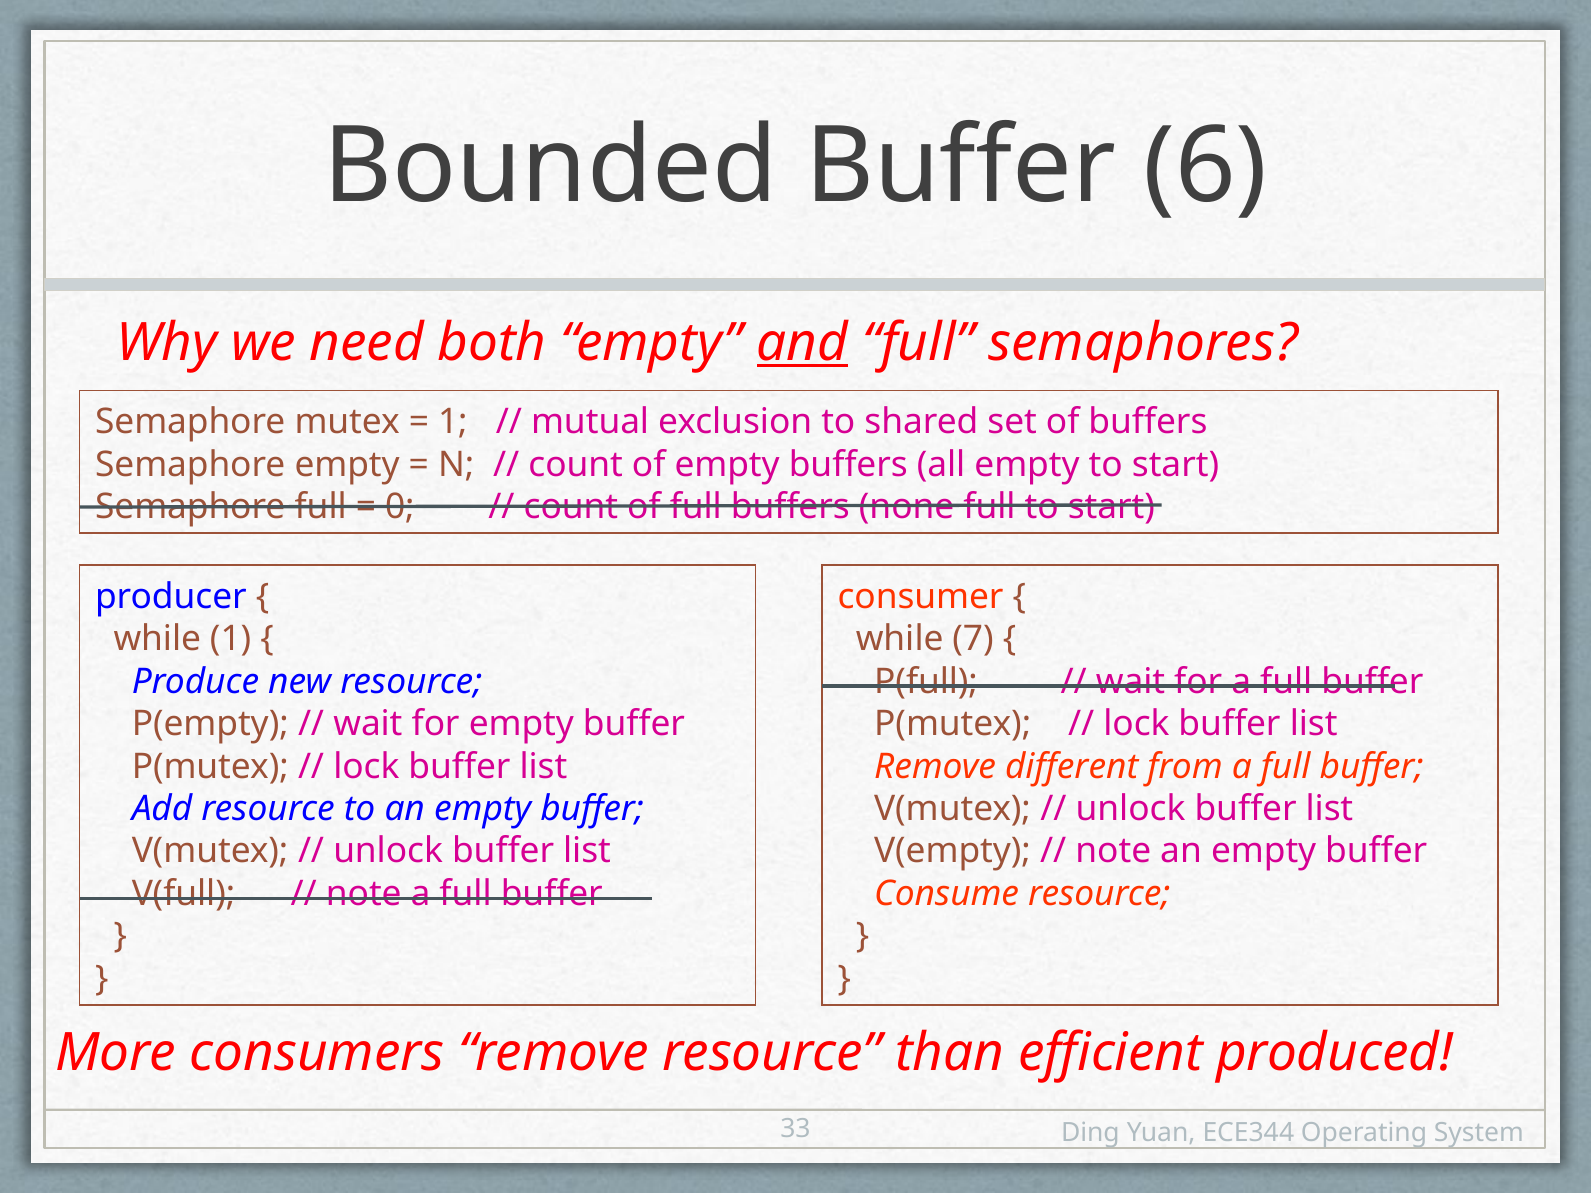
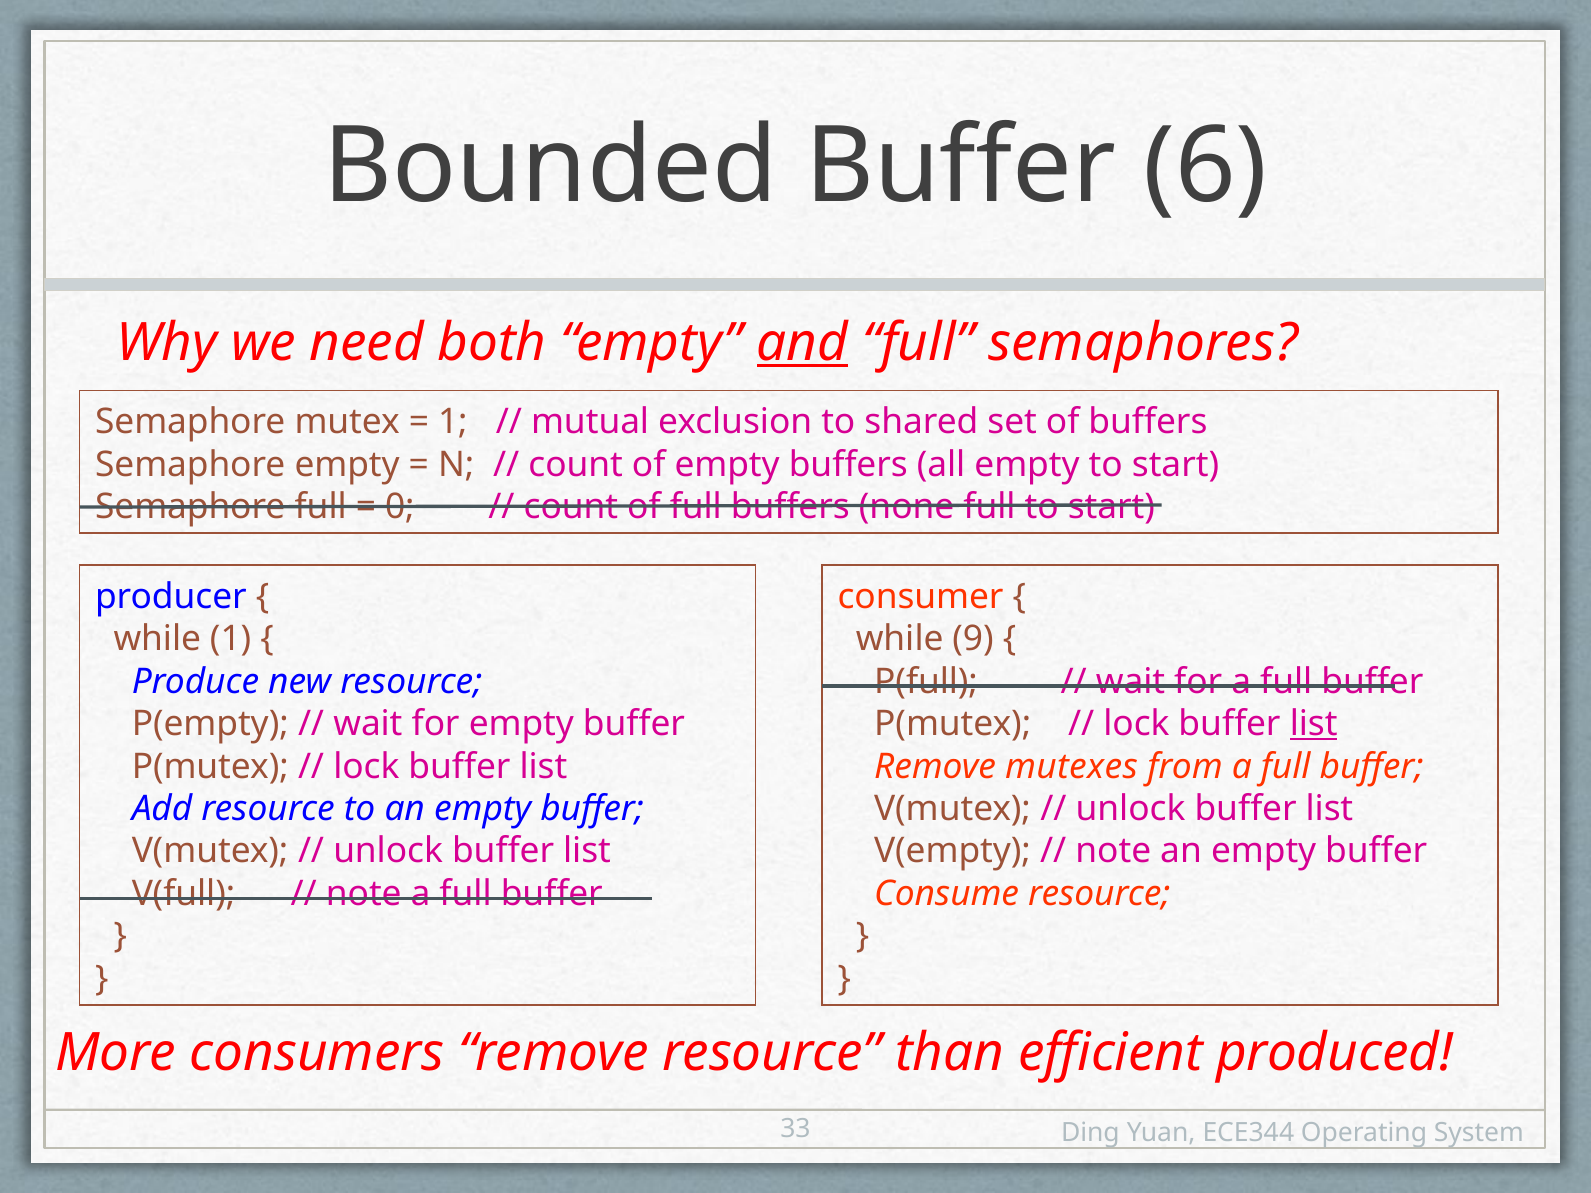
7: 7 -> 9 (973, 639)
list underline: none -> present (1314, 724)
different: different -> mutexes (1071, 767)
